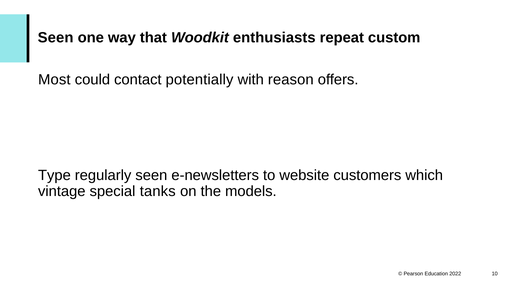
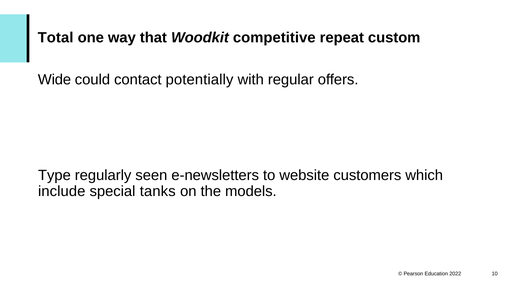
Seen: Seen -> Total (56, 37)
enthusiasts: enthusiasts -> competitive (274, 37)
Most: Most -> Wide (54, 79)
reason: reason -> regular (291, 79)
vintage: vintage -> include (62, 191)
